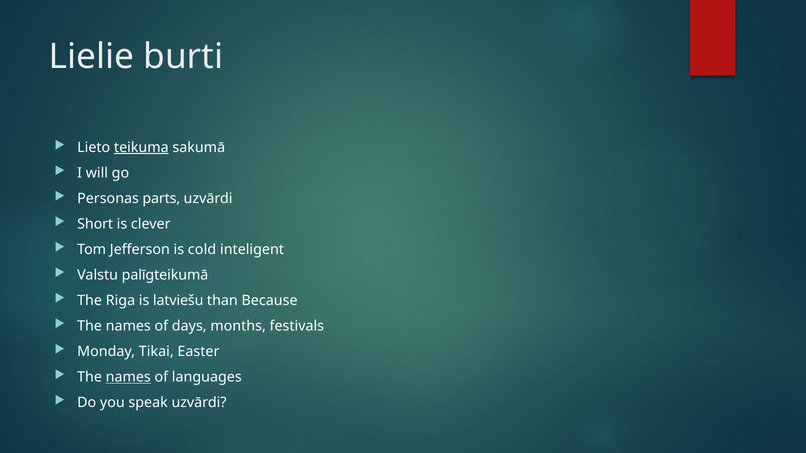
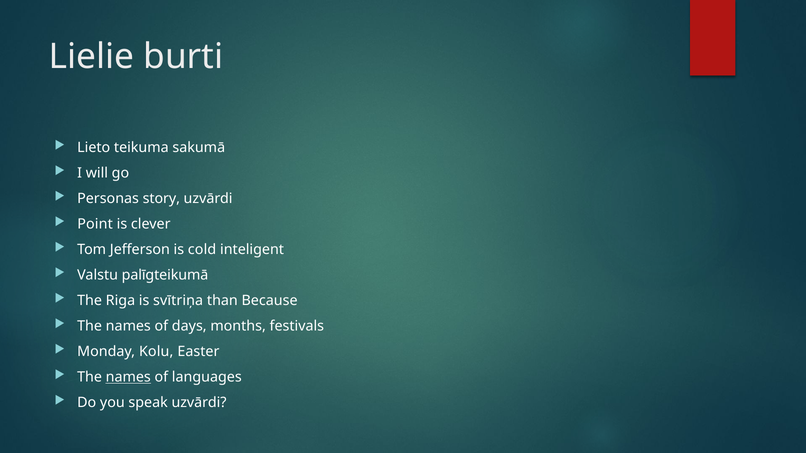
teikuma underline: present -> none (141, 148)
parts: parts -> story (161, 199)
Short: Short -> Point (95, 224)
latviešu: latviešu -> svītriņa (178, 301)
Tikai: Tikai -> Kolu (156, 352)
